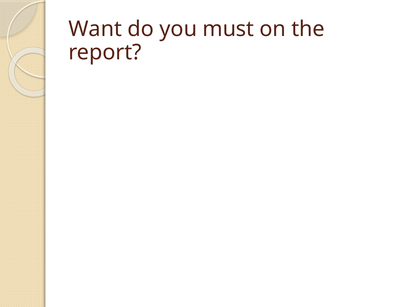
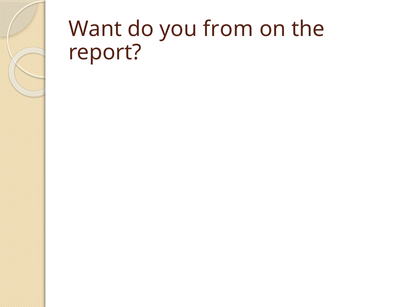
must: must -> from (228, 29)
